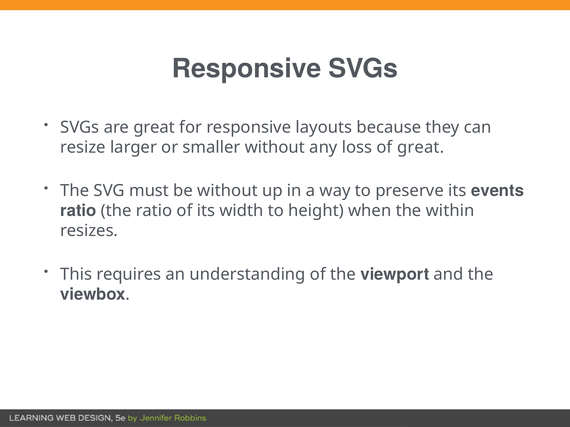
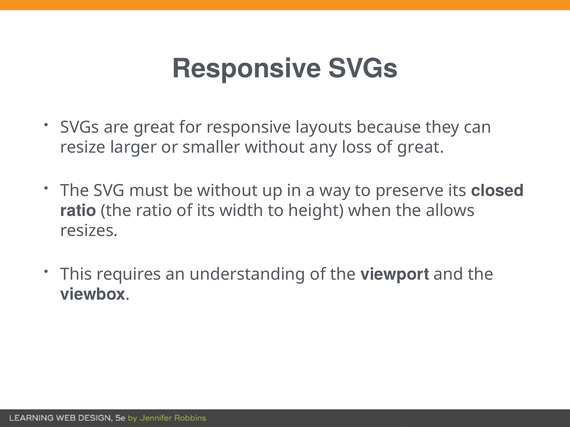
events: events -> closed (498, 191)
within: within -> allows (450, 211)
